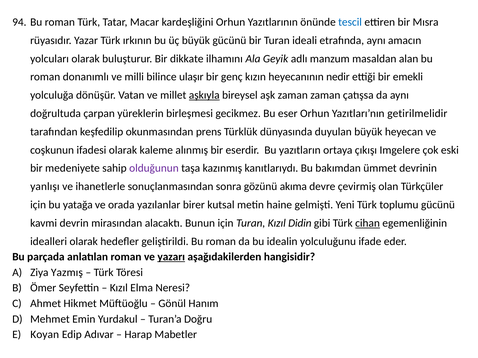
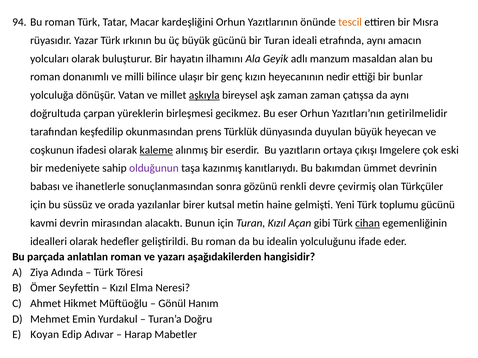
tescil colour: blue -> orange (350, 22)
dikkate: dikkate -> hayatın (187, 59)
emekli: emekli -> bunlar (408, 77)
kaleme underline: none -> present (156, 150)
yanlışı: yanlışı -> babası (45, 187)
akıma: akıma -> renkli (293, 187)
yatağa: yatağa -> süssüz (78, 205)
Didin: Didin -> Açan (300, 223)
yazarı underline: present -> none (171, 257)
Yazmış: Yazmış -> Adında (67, 273)
